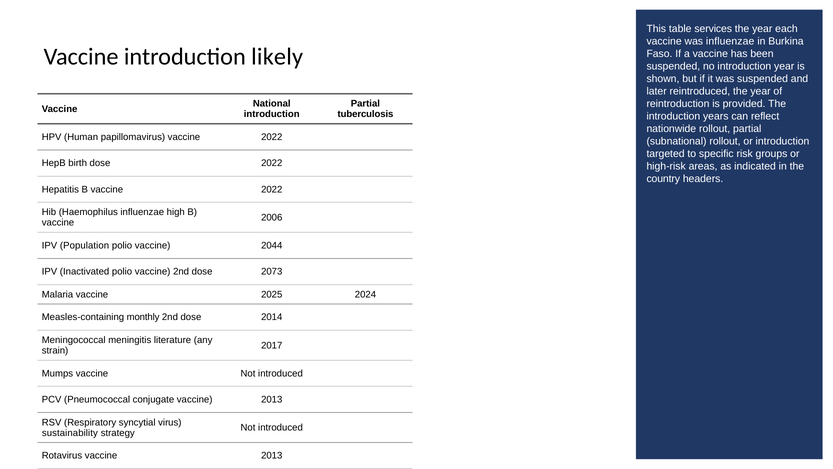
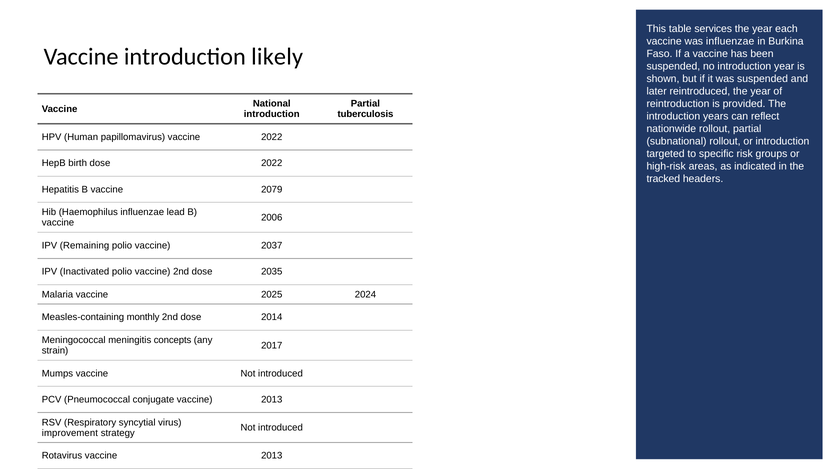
country: country -> tracked (663, 179)
B vaccine 2022: 2022 -> 2079 (272, 189)
high: high -> lead (176, 212)
Population: Population -> Remaining (85, 245)
2044: 2044 -> 2037 (272, 245)
2073: 2073 -> 2035 (272, 272)
literature: literature -> concepts (173, 340)
sustainability: sustainability -> improvement (70, 433)
